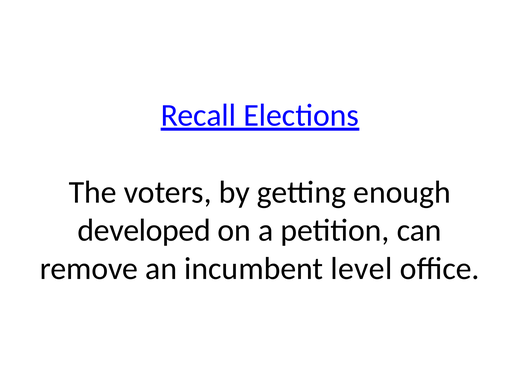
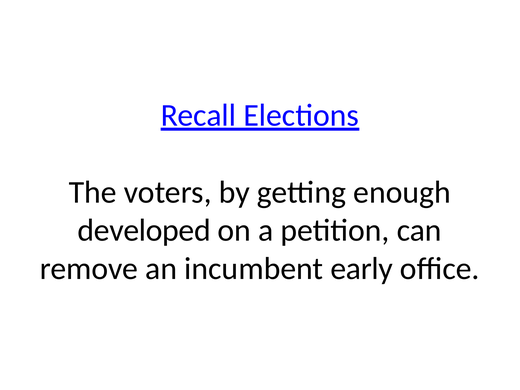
level: level -> early (362, 269)
